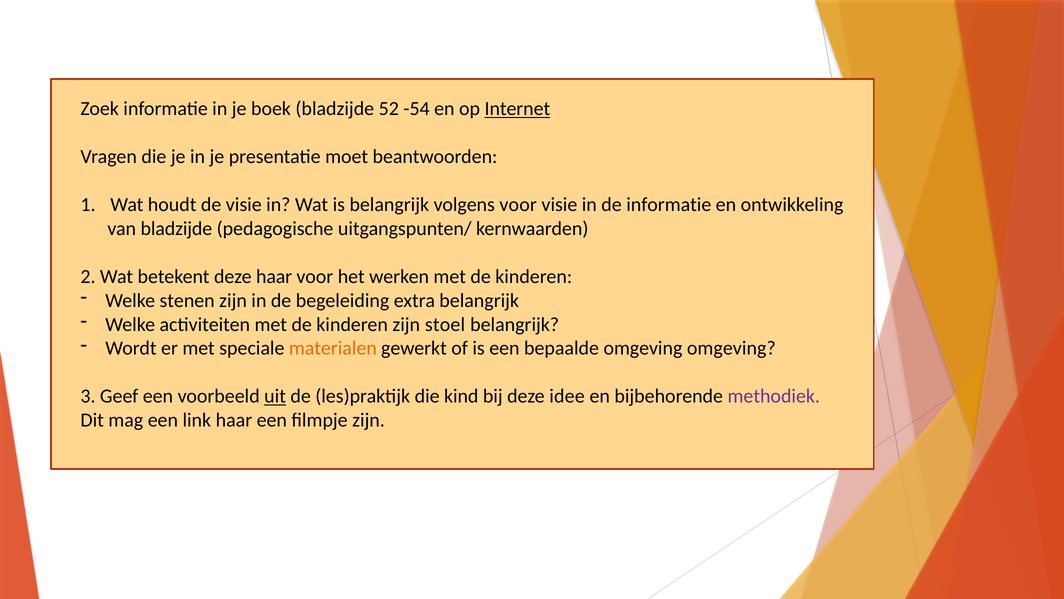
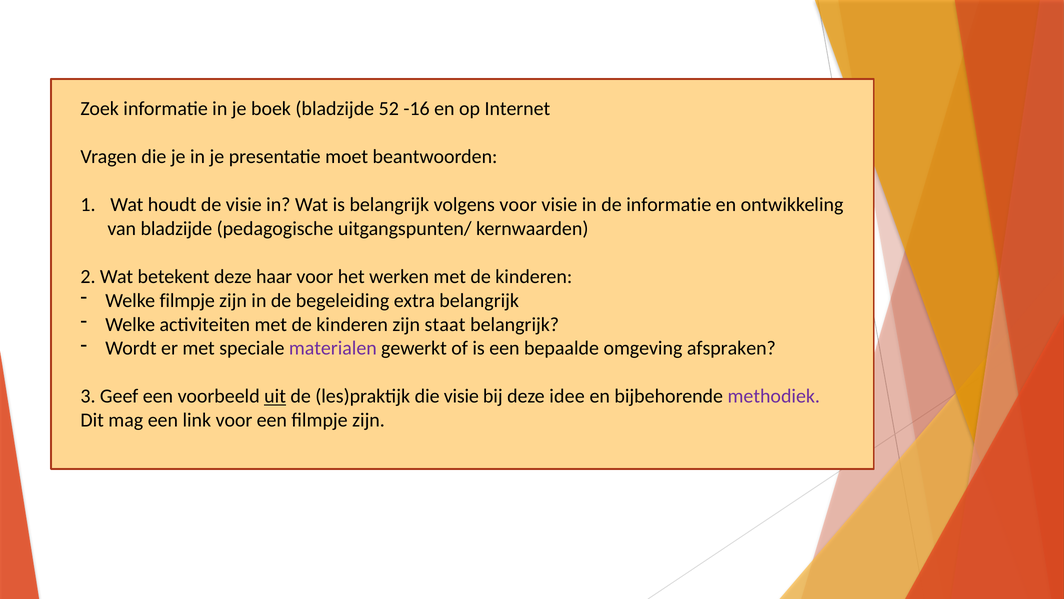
-54: -54 -> -16 (417, 109)
Internet underline: present -> none (517, 109)
Welke stenen: stenen -> filmpje (187, 300)
stoel: stoel -> staat (445, 324)
materialen colour: orange -> purple (333, 348)
omgeving omgeving: omgeving -> afspraken (731, 348)
die kind: kind -> visie (461, 396)
link haar: haar -> voor (234, 420)
